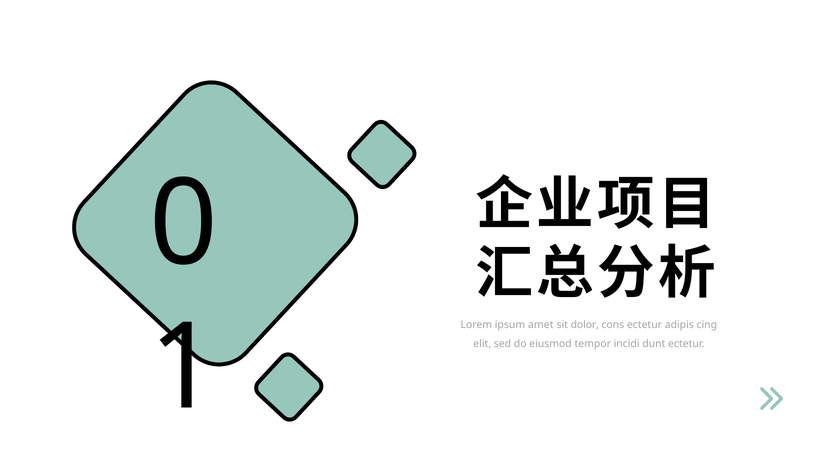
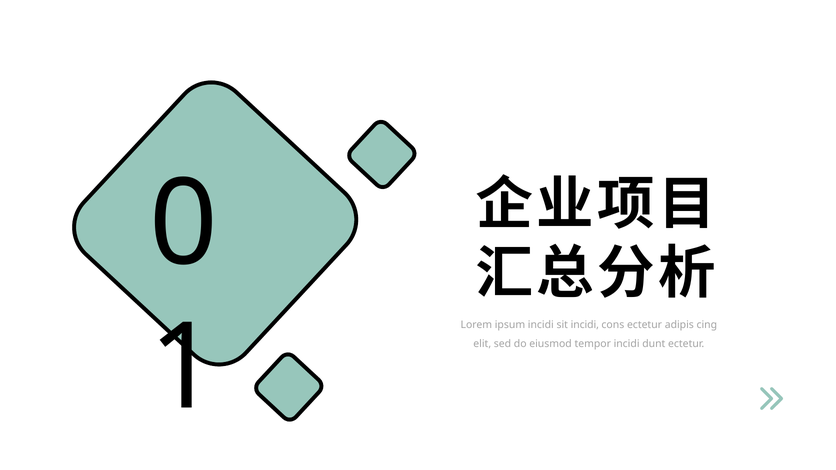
ipsum amet: amet -> incidi (541, 325)
sit dolor: dolor -> incidi (585, 325)
